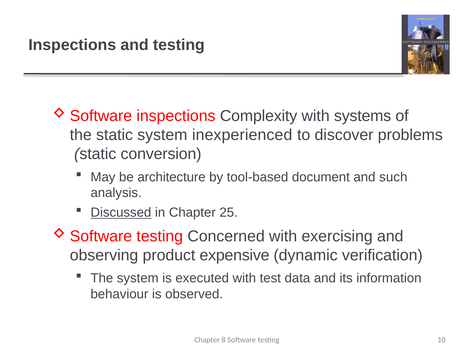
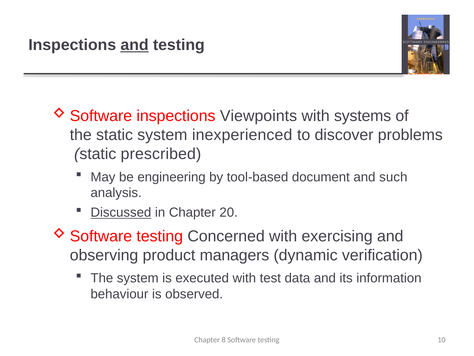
and underline: none -> present (135, 45)
Complexity: Complexity -> Viewpoints (259, 116)
conversion: conversion -> prescribed (161, 154)
architecture: architecture -> engineering (172, 177)
25: 25 -> 20 (229, 212)
expensive: expensive -> managers (234, 255)
